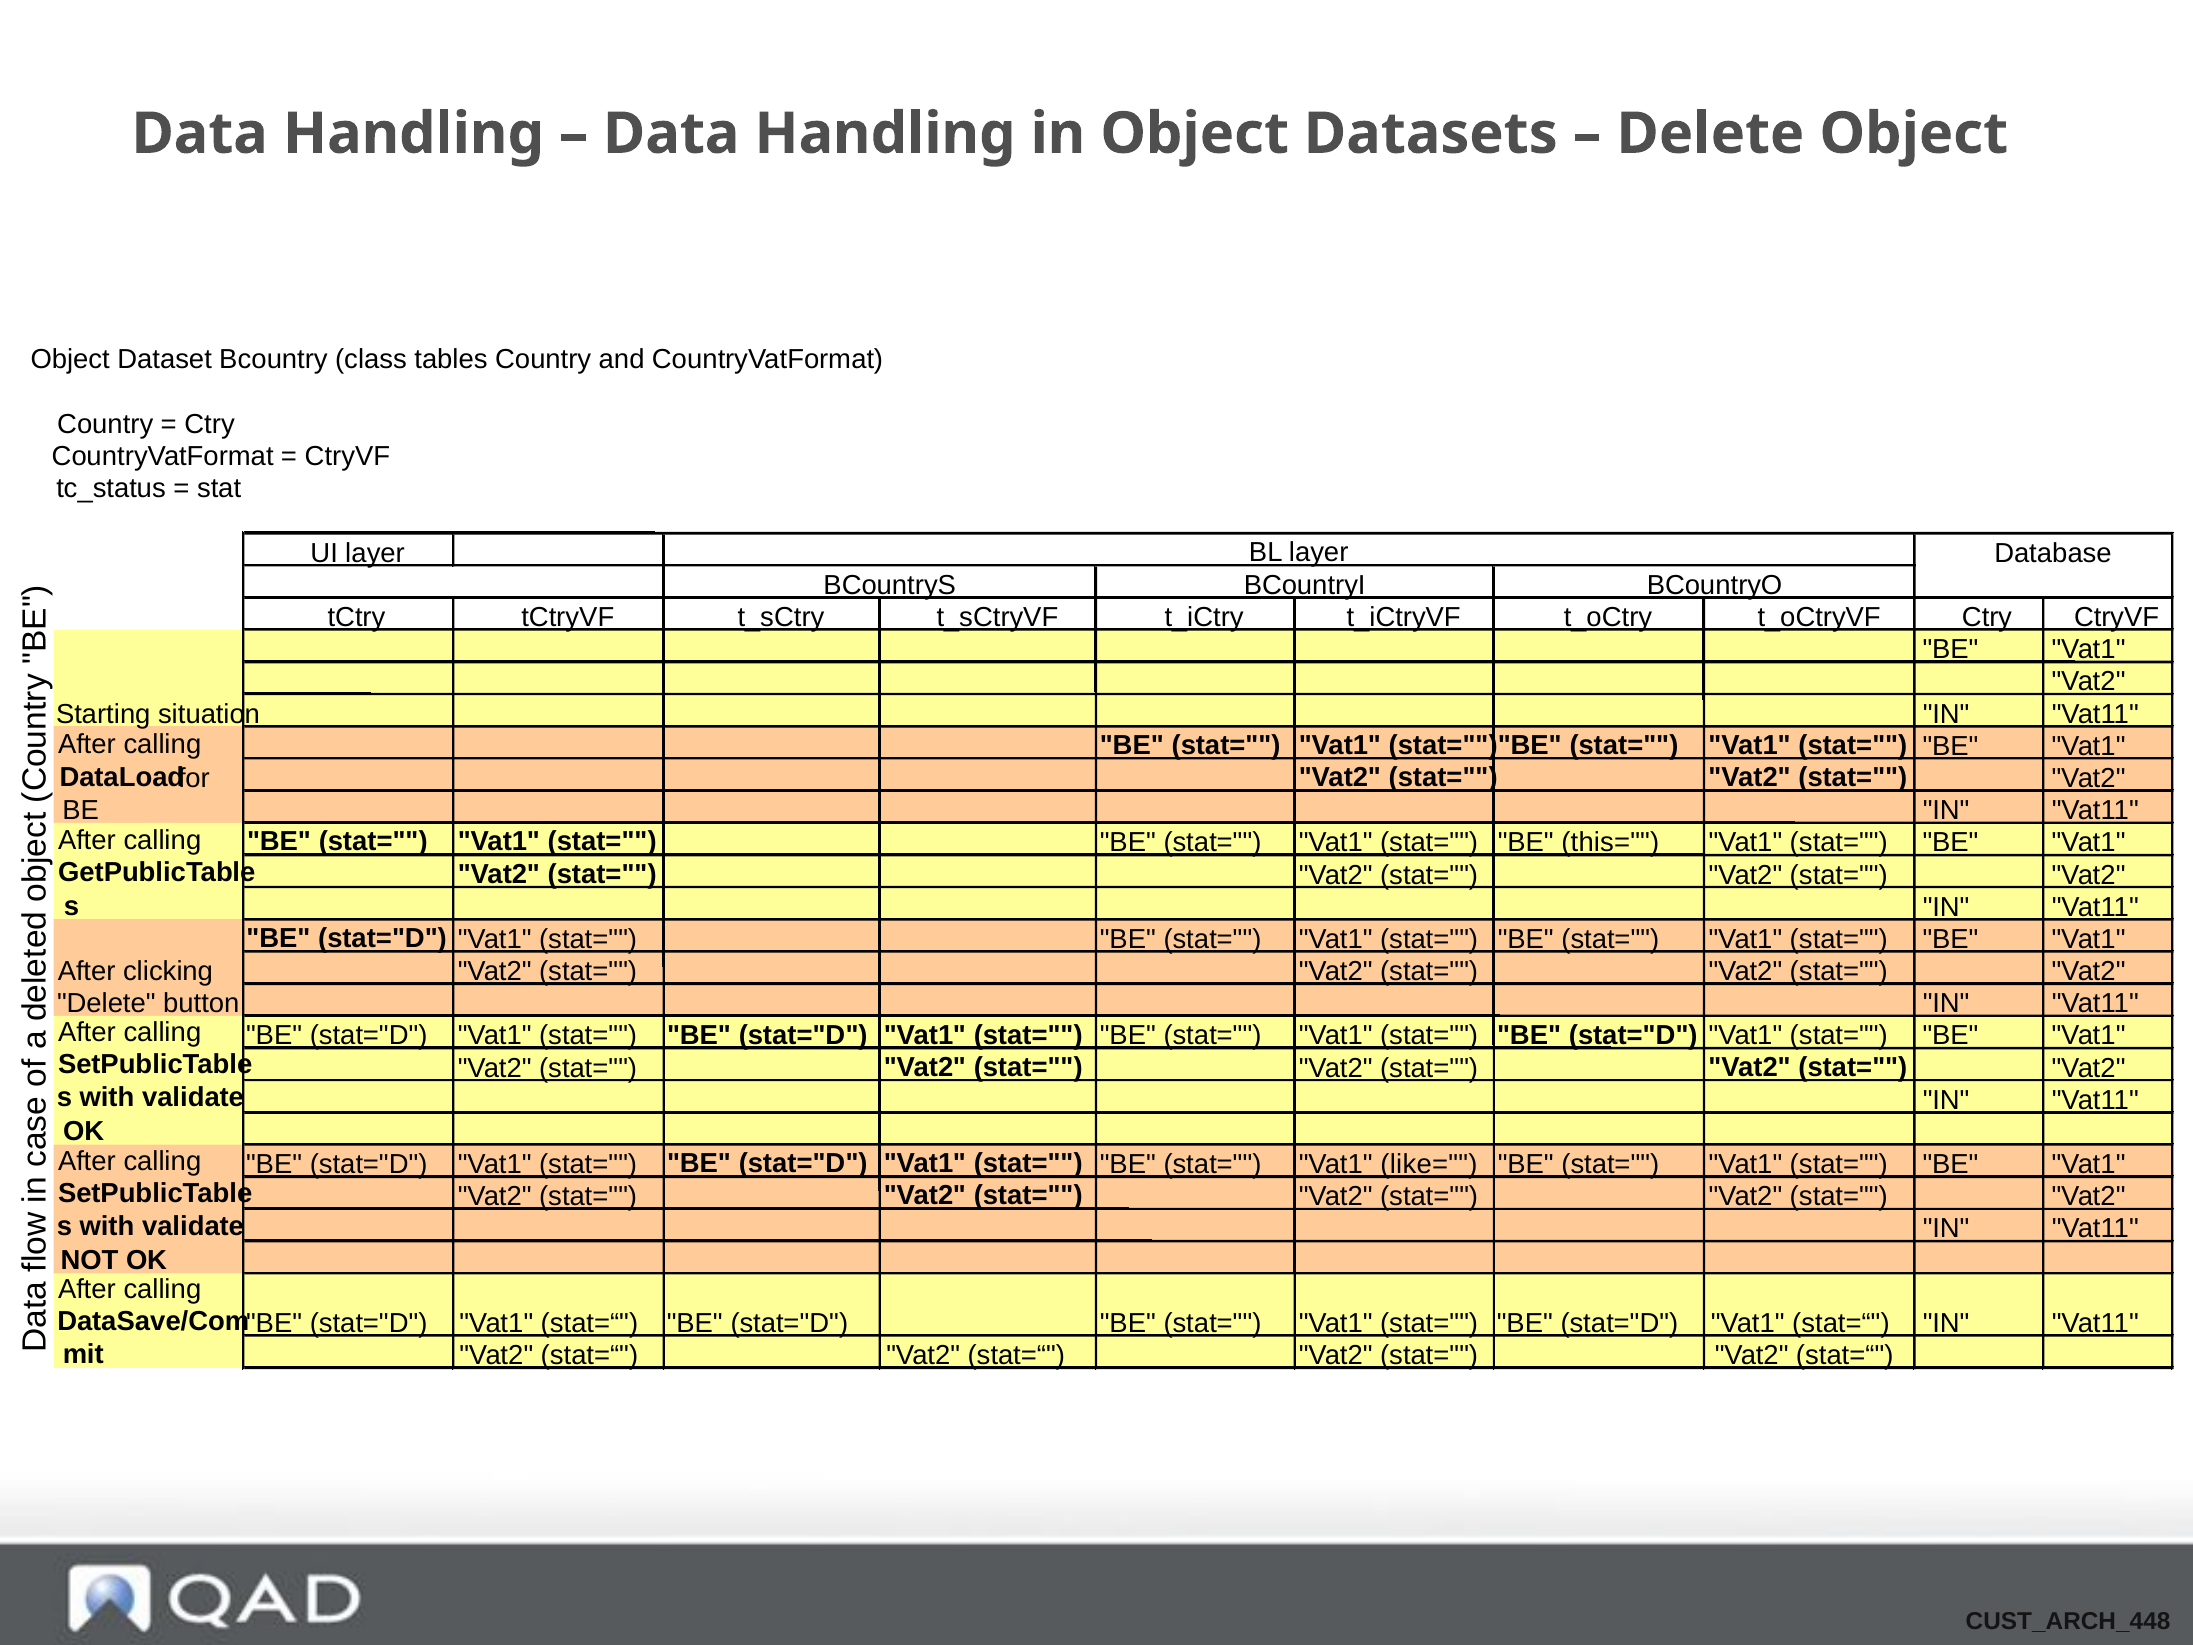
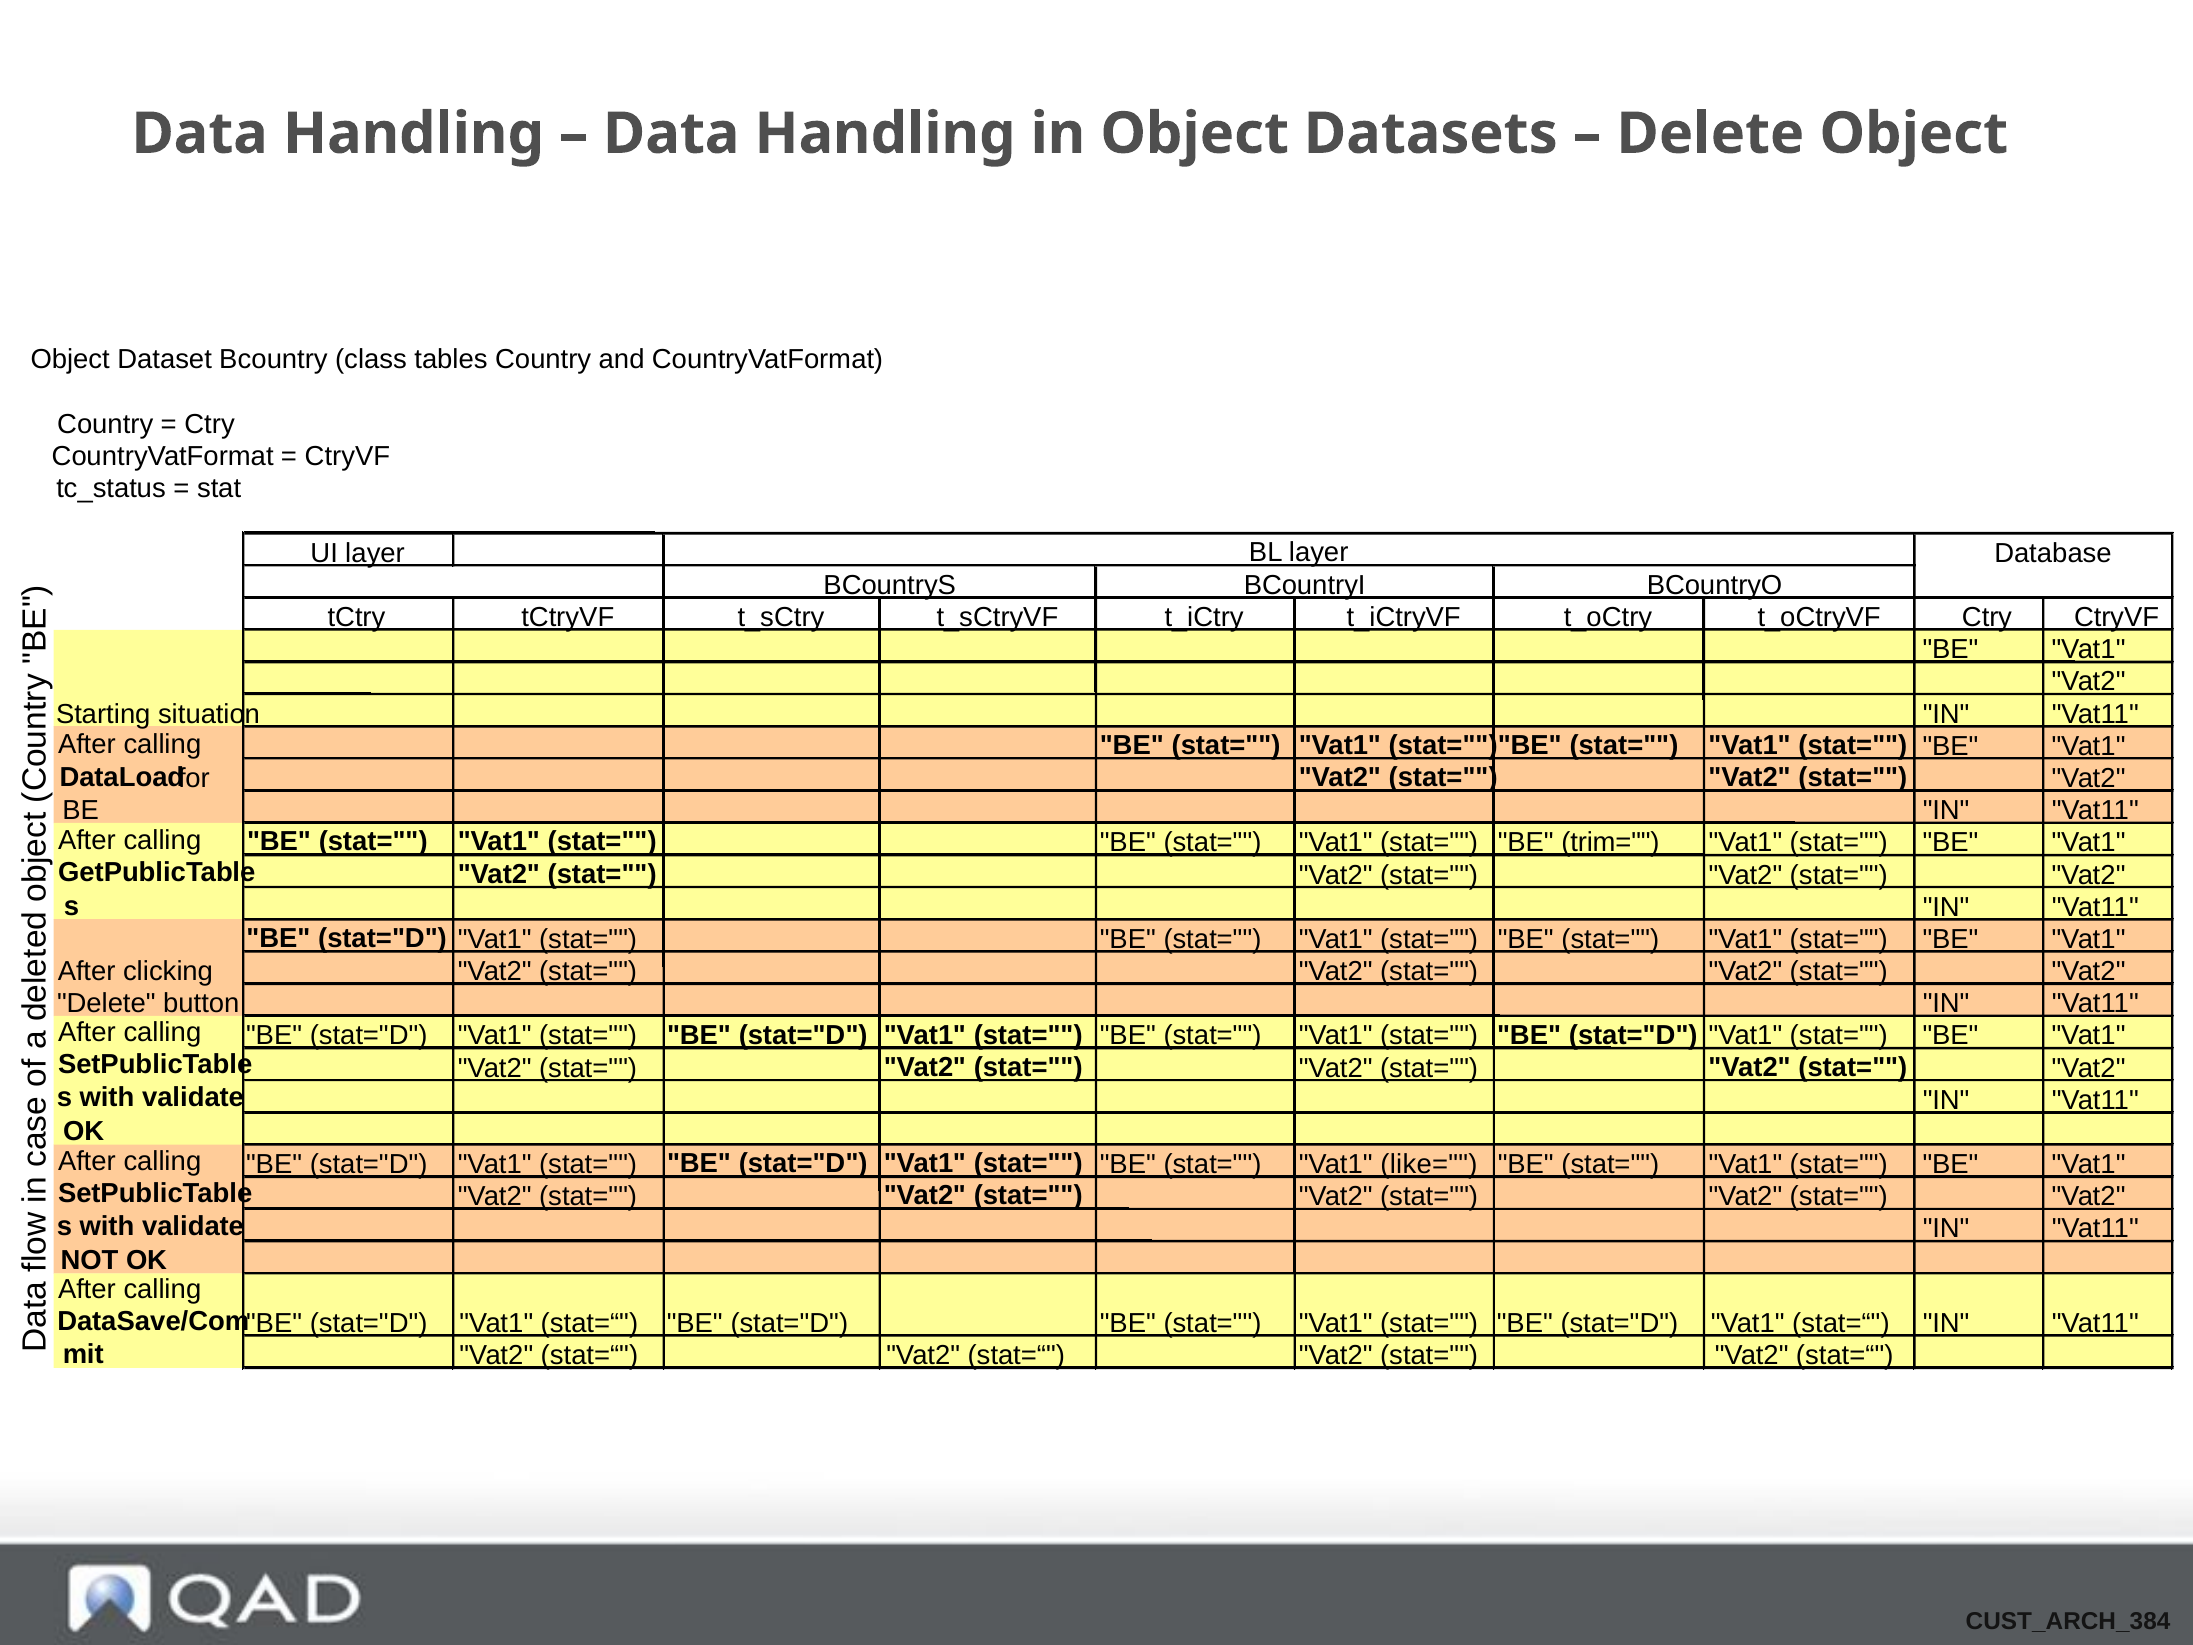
this=: this= -> trim= (1610, 843)
CUST_ARCH_448: CUST_ARCH_448 -> CUST_ARCH_384 (2068, 1621)
